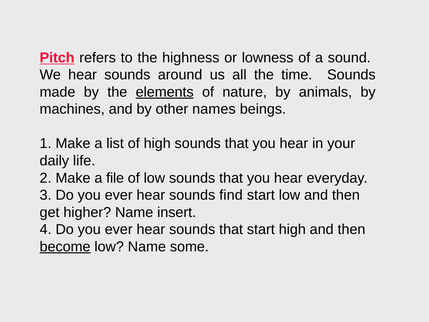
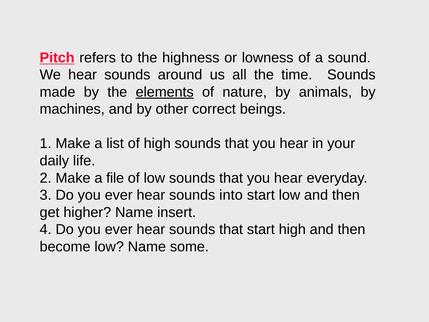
names: names -> correct (214, 109)
find: find -> into (231, 195)
become underline: present -> none (65, 246)
